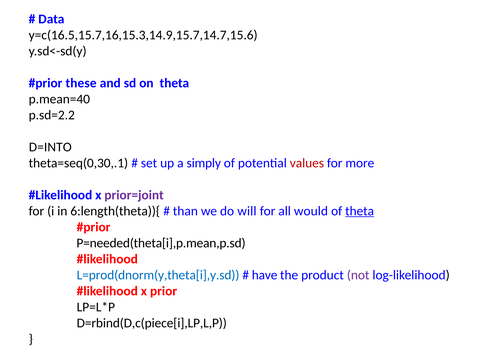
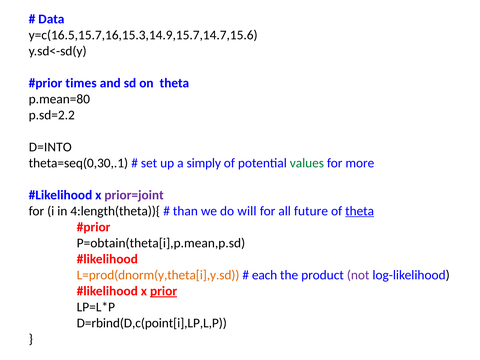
these: these -> times (81, 83)
p.mean=40: p.mean=40 -> p.mean=80 (59, 99)
values colour: red -> green (307, 163)
6:length(theta)){: 6:length(theta)){ -> 4:length(theta)){ (115, 211)
would: would -> future (311, 211)
P=needed(theta[i],p.mean,p.sd: P=needed(theta[i],p.mean,p.sd -> P=obtain(theta[i],p.mean,p.sd (161, 243)
L=prod(dnorm(y,theta[i],y.sd colour: blue -> orange (158, 275)
have: have -> each (265, 275)
prior underline: none -> present (164, 291)
D=rbind(D,c(piece[i],LP,L,P: D=rbind(D,c(piece[i],LP,L,P -> D=rbind(D,c(point[i],LP,L,P (152, 323)
